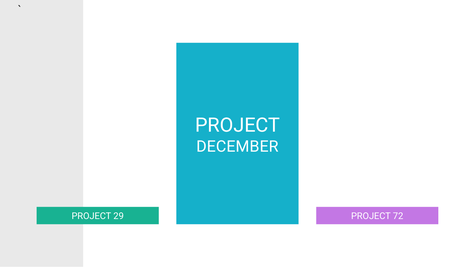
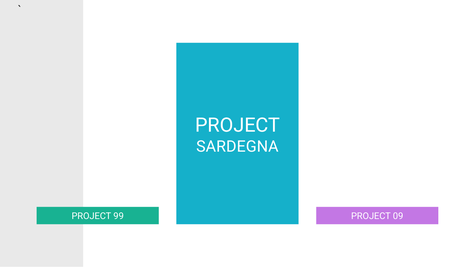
DECEMBER: DECEMBER -> SARDEGNA (237, 147)
29: 29 -> 99 (119, 216)
72: 72 -> 09 (398, 216)
